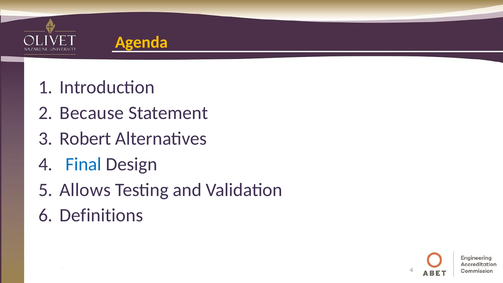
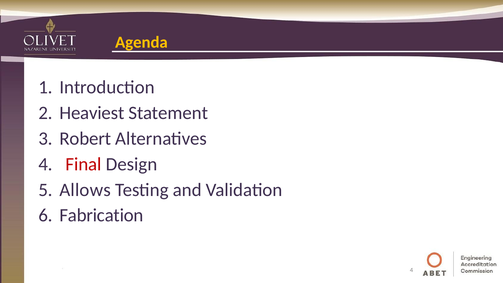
Because: Because -> Heaviest (92, 113)
Final colour: blue -> red (83, 164)
Definitions: Definitions -> Fabrication (101, 215)
